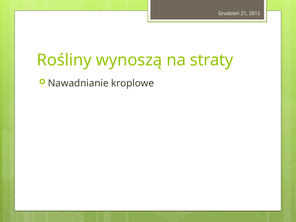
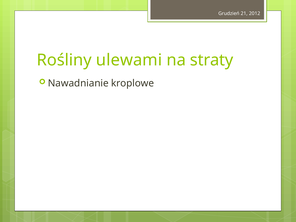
wynoszą: wynoszą -> ulewami (129, 60)
